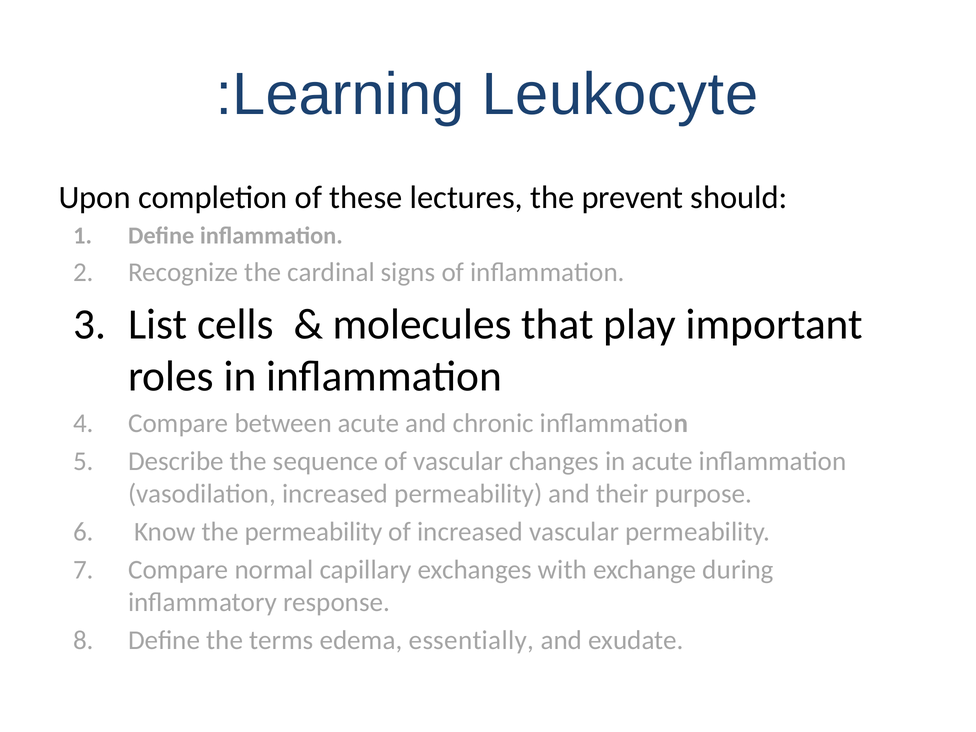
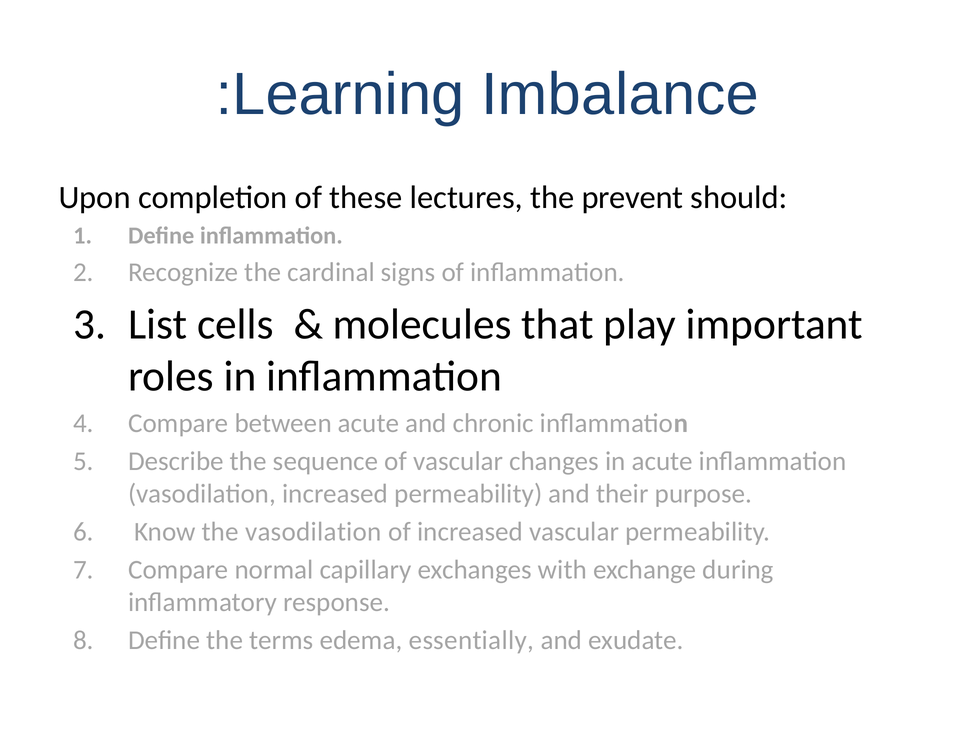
Leukocyte: Leukocyte -> Imbalance (620, 94)
the permeability: permeability -> vasodilation (313, 532)
